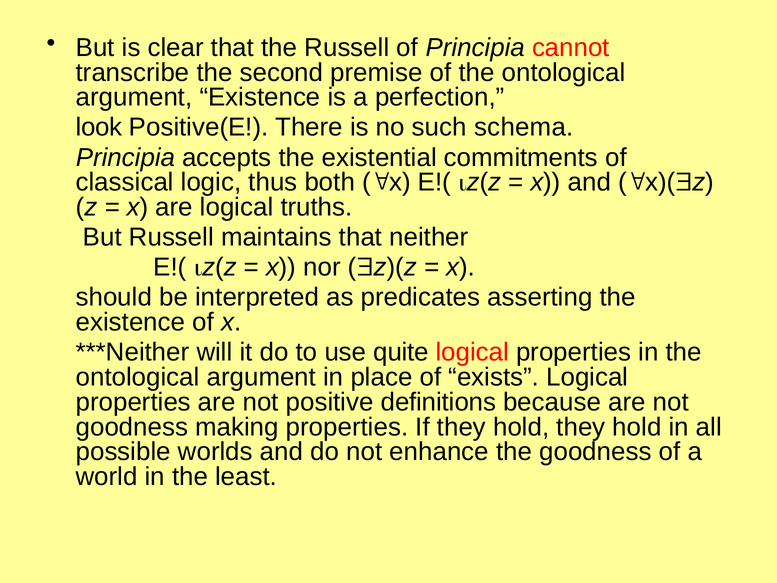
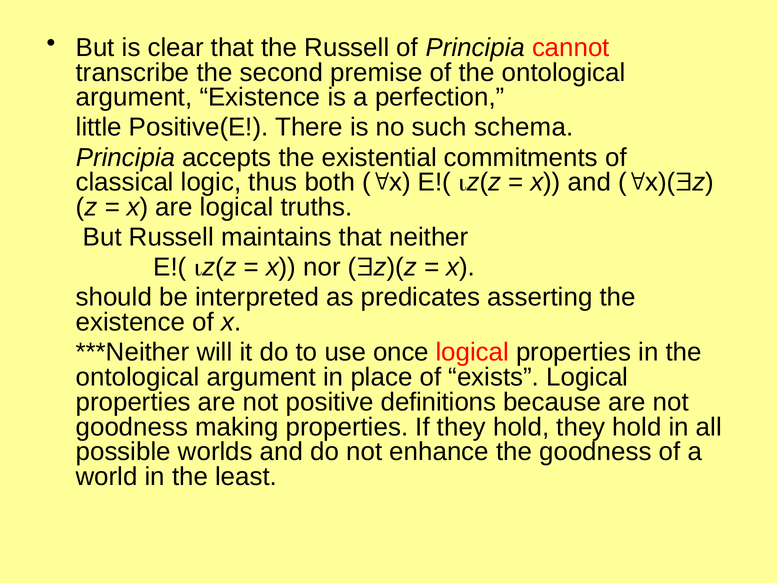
look: look -> little (99, 127)
quite: quite -> once (401, 352)
